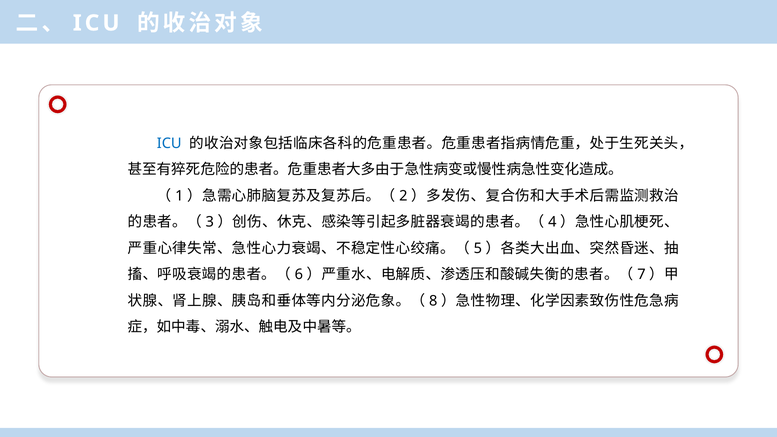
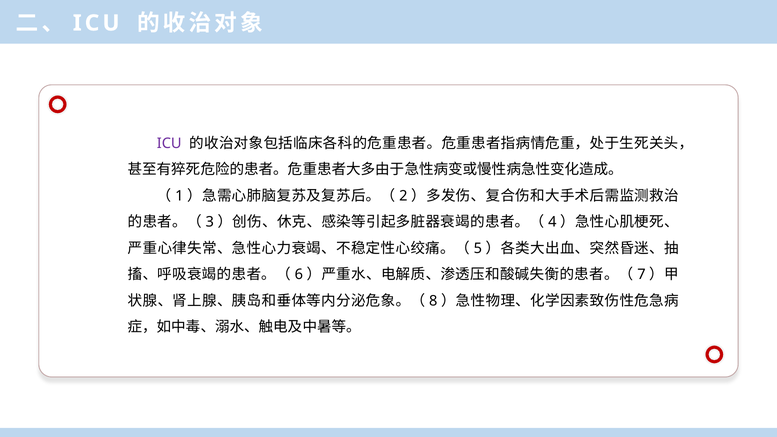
ICU colour: blue -> purple (169, 143)
